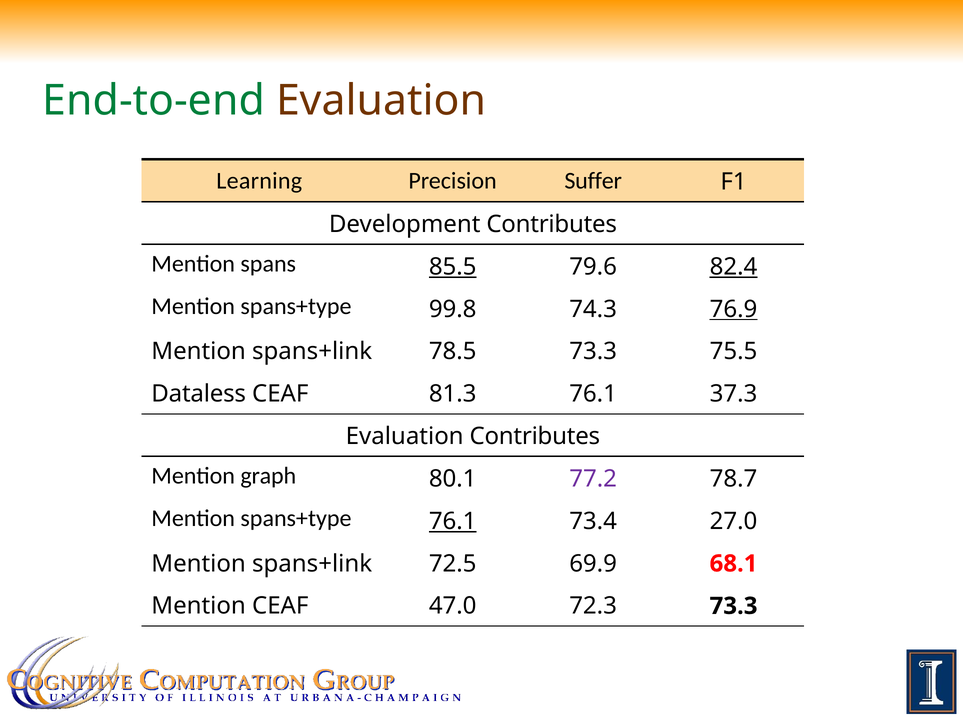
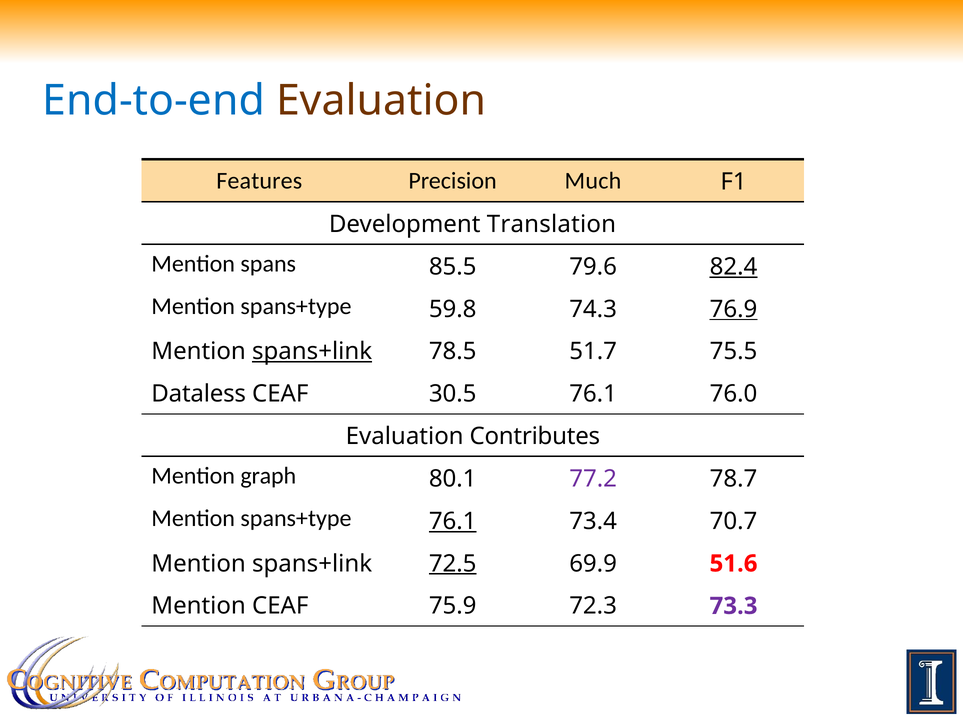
End-to-end colour: green -> blue (154, 101)
Learning: Learning -> Features (259, 181)
Suffer: Suffer -> Much (593, 181)
Development Contributes: Contributes -> Translation (551, 224)
85.5 underline: present -> none (453, 267)
99.8: 99.8 -> 59.8 (453, 309)
spans+link underline: none -> present (312, 352)
78.5 73.3: 73.3 -> 51.7 (593, 352)
81.3: 81.3 -> 30.5 (453, 394)
37.3: 37.3 -> 76.0 (734, 394)
27.0: 27.0 -> 70.7 (734, 521)
72.5 underline: none -> present (453, 564)
68.1: 68.1 -> 51.6 (734, 564)
47.0: 47.0 -> 75.9 (453, 606)
73.3 colour: black -> purple (734, 606)
